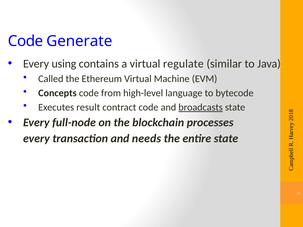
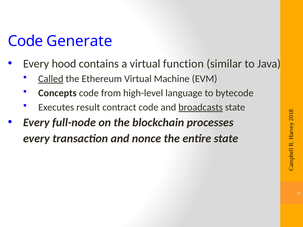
using: using -> hood (64, 64)
regulate: regulate -> function (183, 64)
Called underline: none -> present (51, 79)
needs: needs -> nonce (147, 139)
